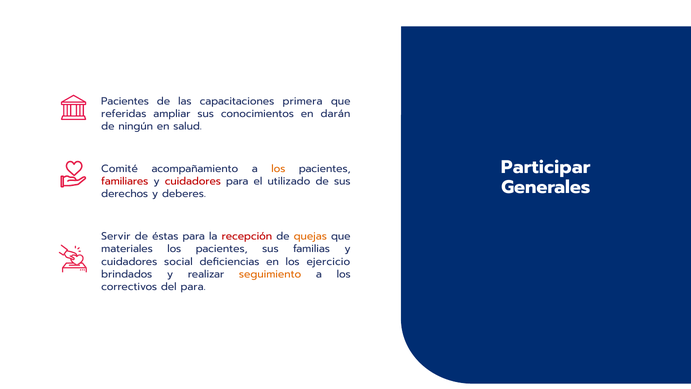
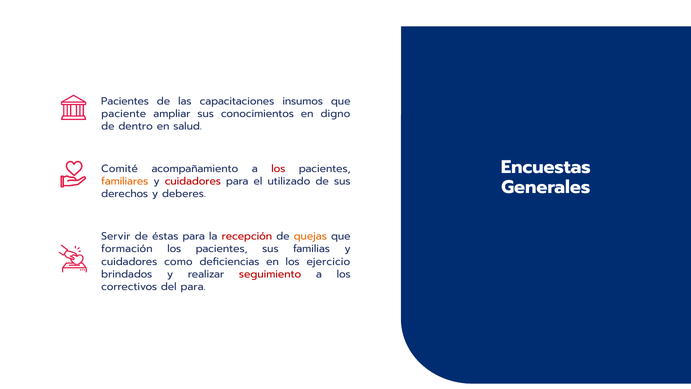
primera: primera -> insumos (303, 101)
referidas: referidas -> paciente (124, 114)
darán: darán -> digno (335, 114)
ningún: ningún -> dentro (136, 126)
Participar: Participar -> Encuestas (546, 167)
los colour: orange -> red (278, 169)
familiares colour: red -> orange (125, 181)
materiales: materiales -> formación (127, 249)
social: social -> como (178, 261)
seguimiento colour: orange -> red (270, 274)
